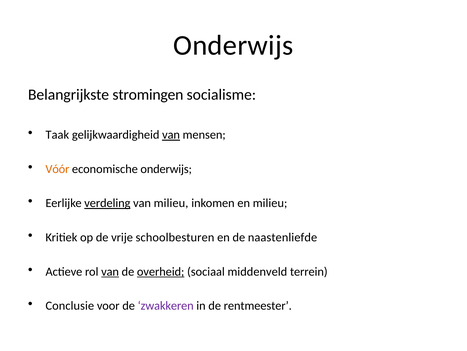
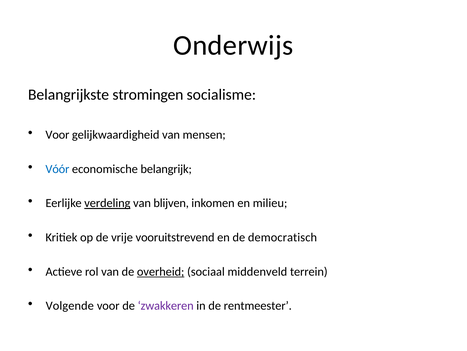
Taak: Taak -> Voor (57, 135)
van underline: present -> none (171, 135)
Vóór colour: orange -> blue (57, 169)
economische onderwijs: onderwijs -> belangrijk (166, 169)
van milieu: milieu -> blijven (171, 203)
schoolbesturen: schoolbesturen -> vooruitstrevend (175, 237)
naastenliefde: naastenliefde -> democratisch (283, 237)
van underline: present -> none (110, 271)
Conclusie: Conclusie -> Volgende (70, 305)
